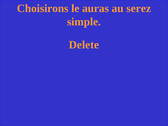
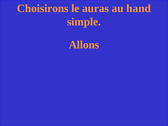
serez: serez -> hand (139, 8)
Delete: Delete -> Allons (84, 45)
